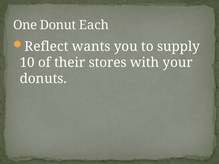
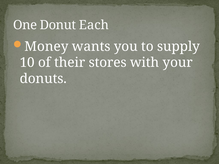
Reflect: Reflect -> Money (46, 47)
